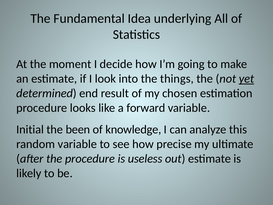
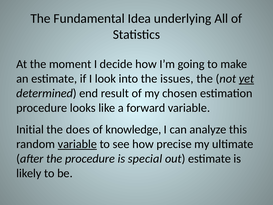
things: things -> issues (177, 79)
been: been -> does (78, 129)
variable underline: none -> present (77, 144)
useless: useless -> special (145, 159)
